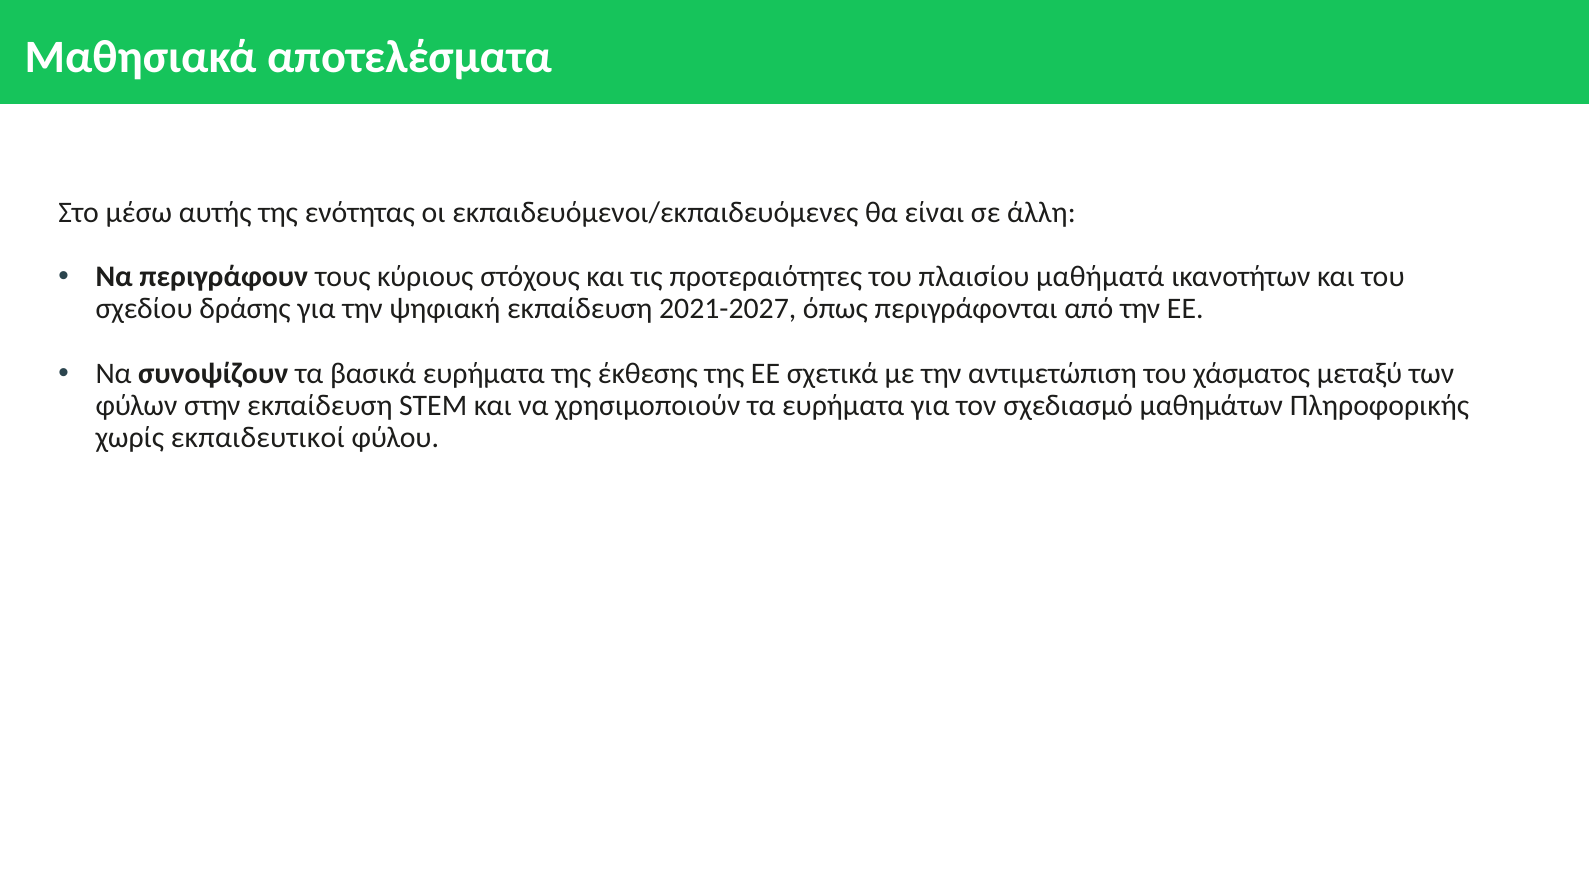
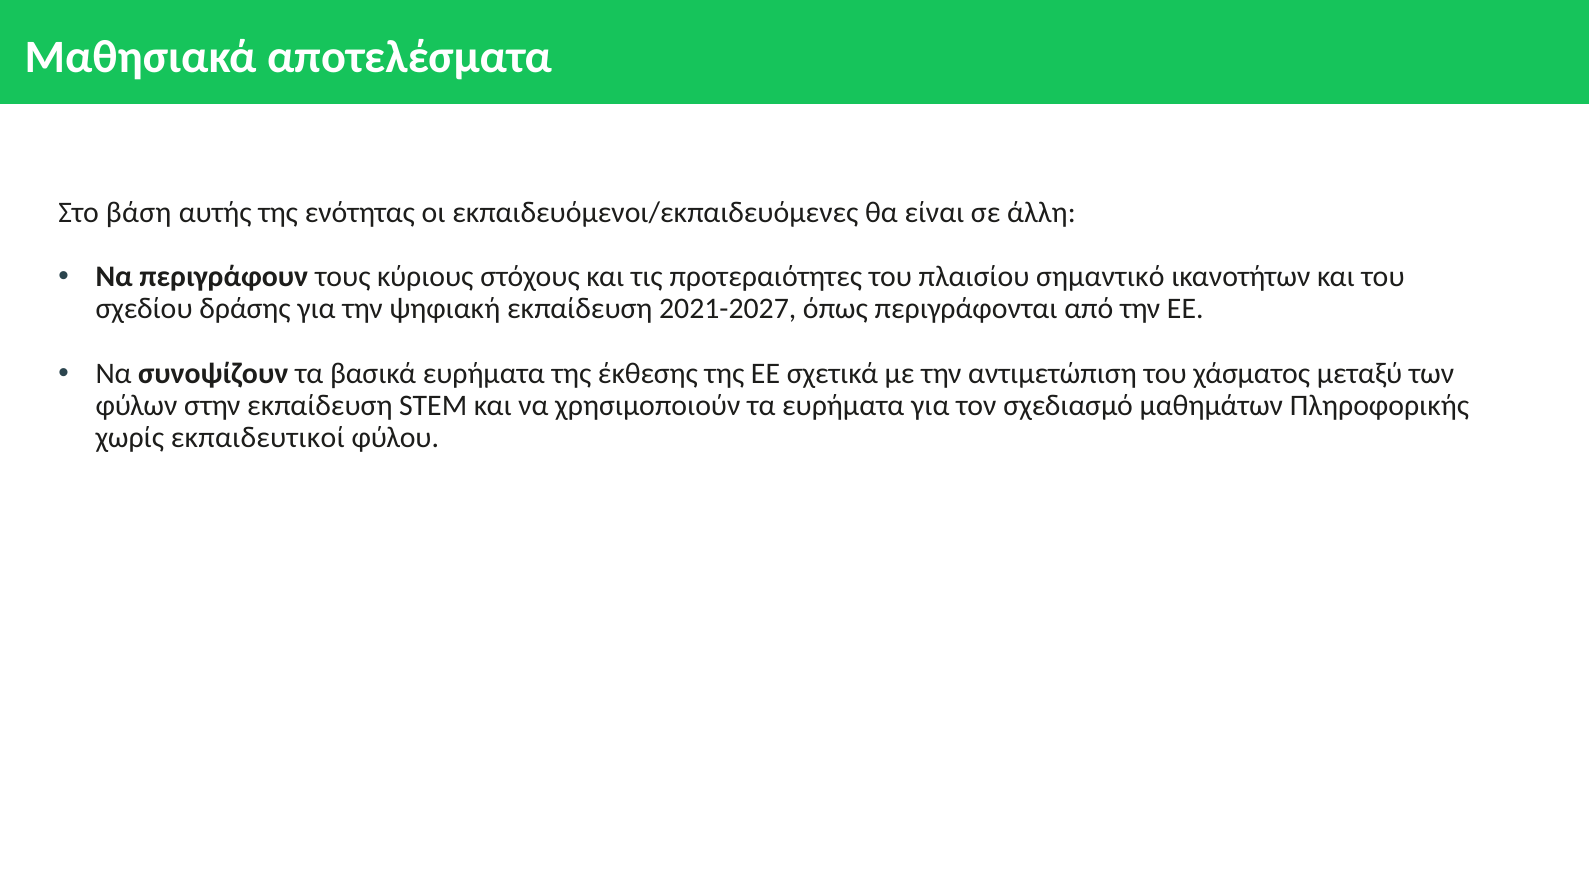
μέσω: μέσω -> βάση (139, 213)
μαθήματά: μαθήματά -> σημαντικό (1100, 277)
